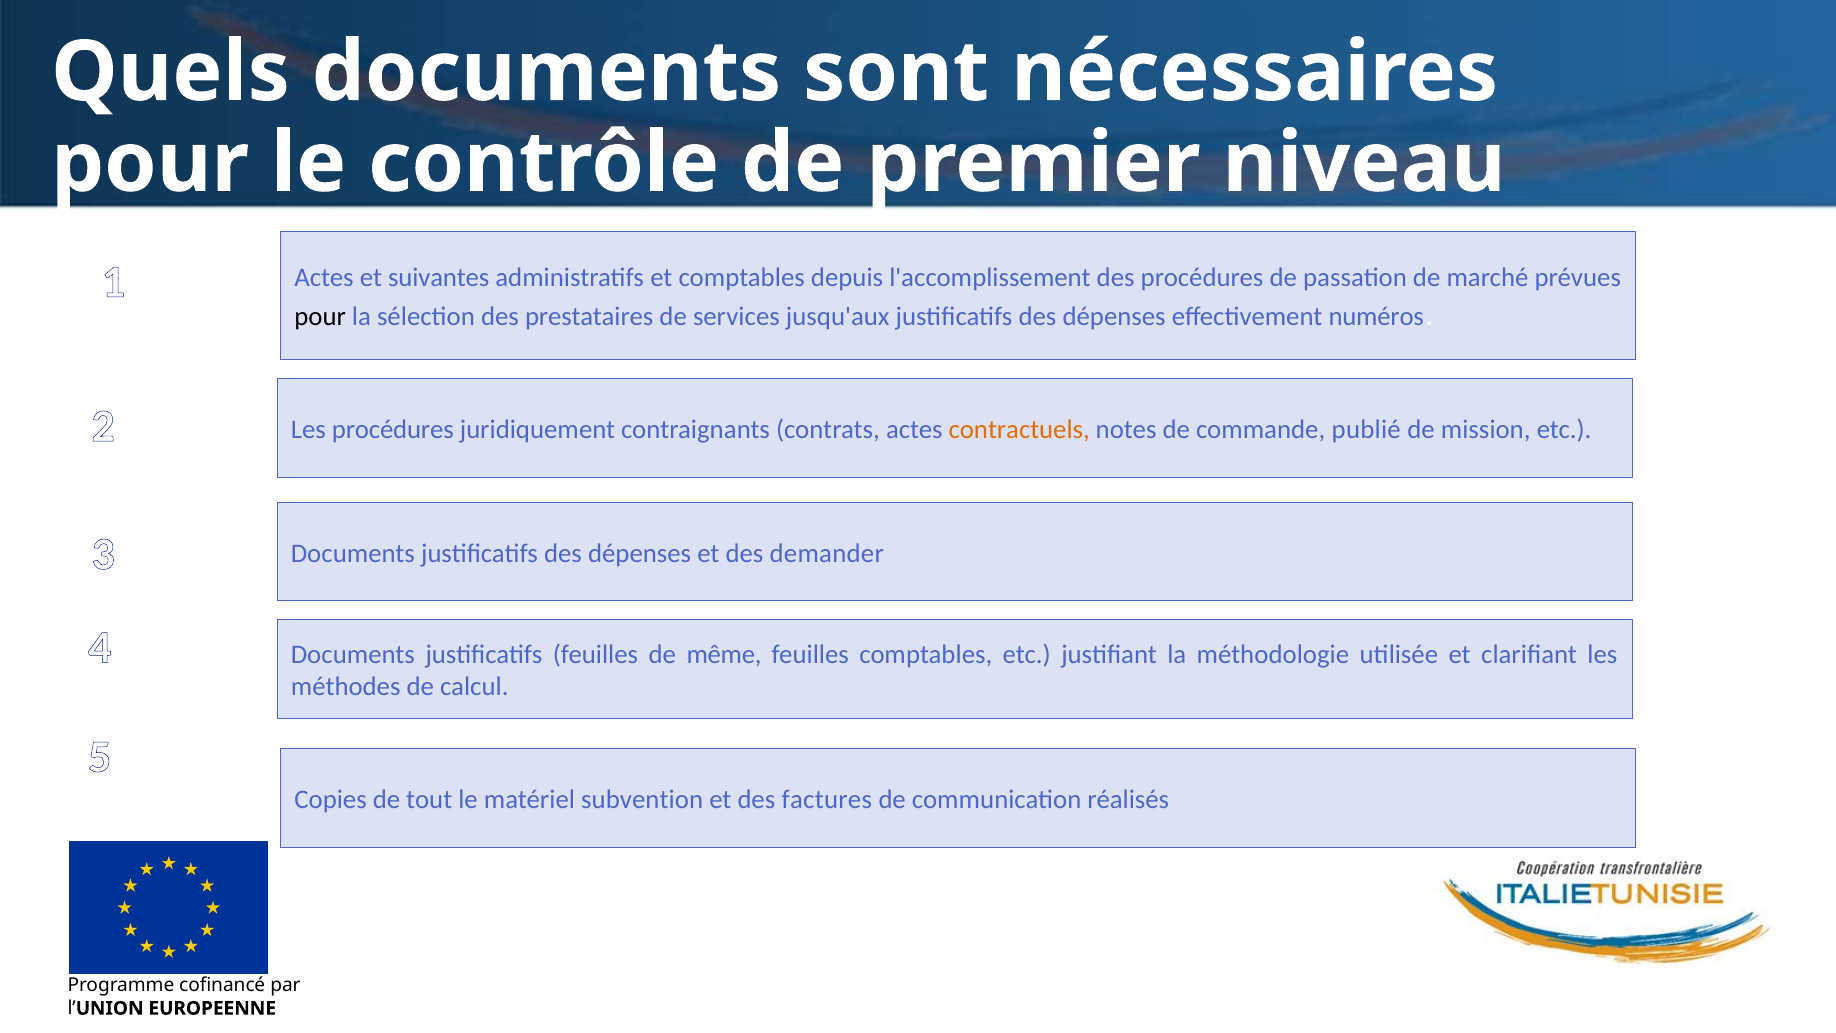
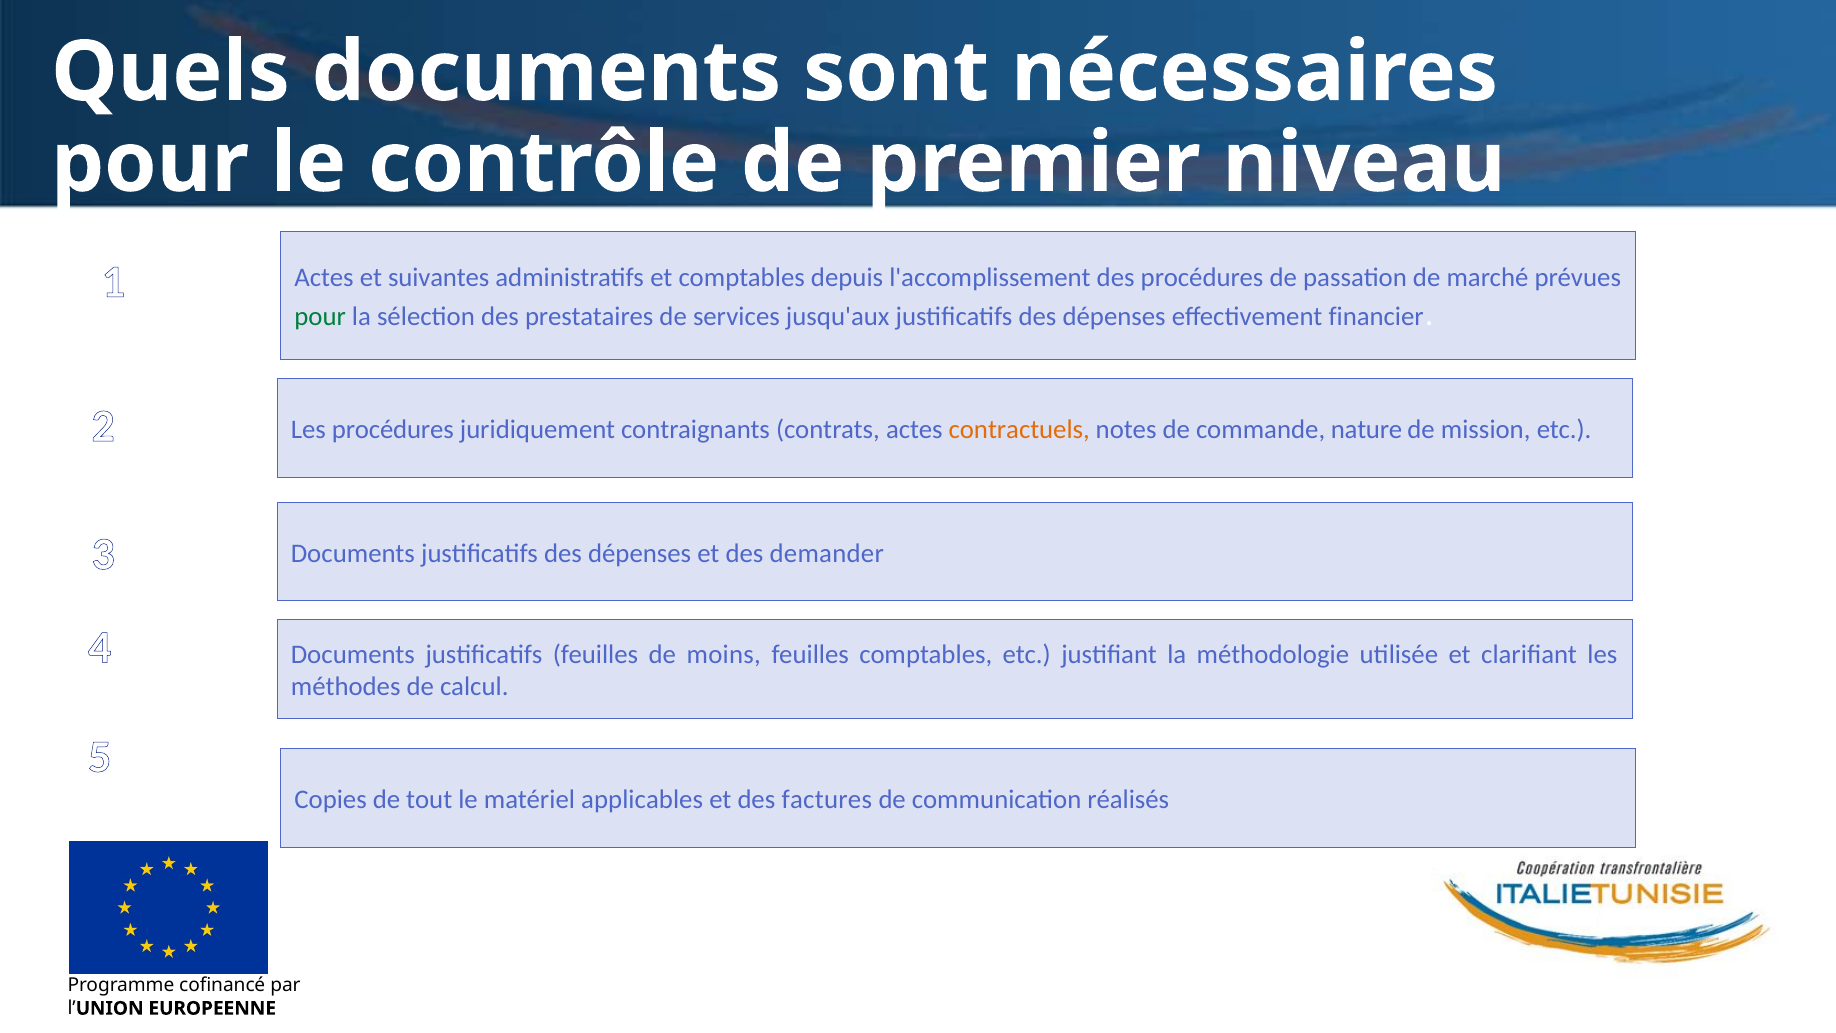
pour colour: black -> green (320, 317)
numéros: numéros -> financier (1376, 317)
publié: publié -> nature (1367, 430)
même: même -> moins (724, 655)
subvention: subvention -> applicables (642, 800)
